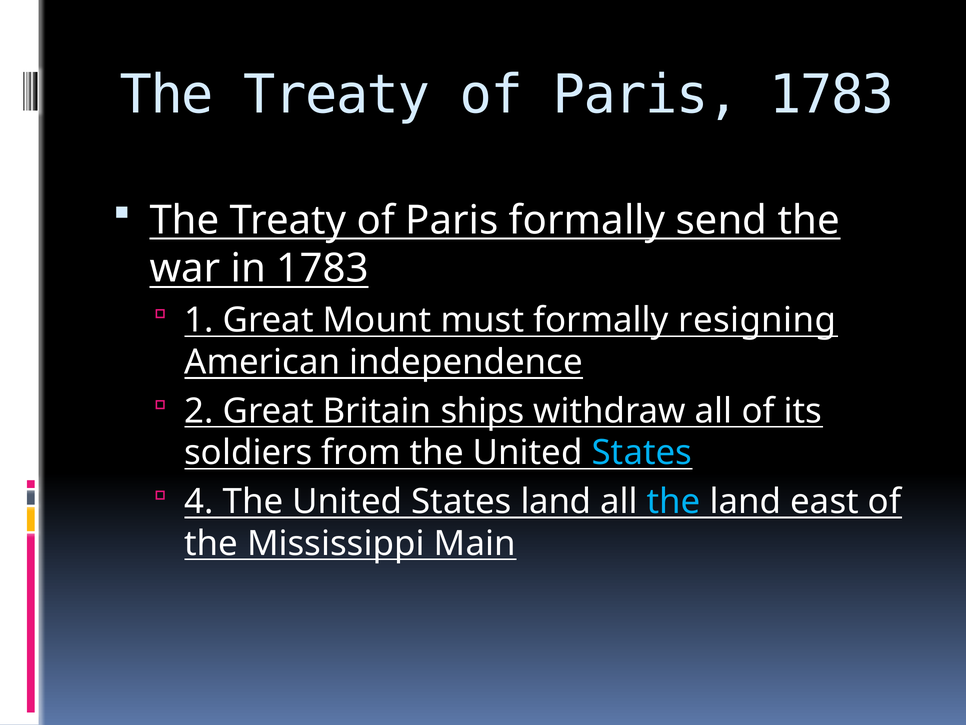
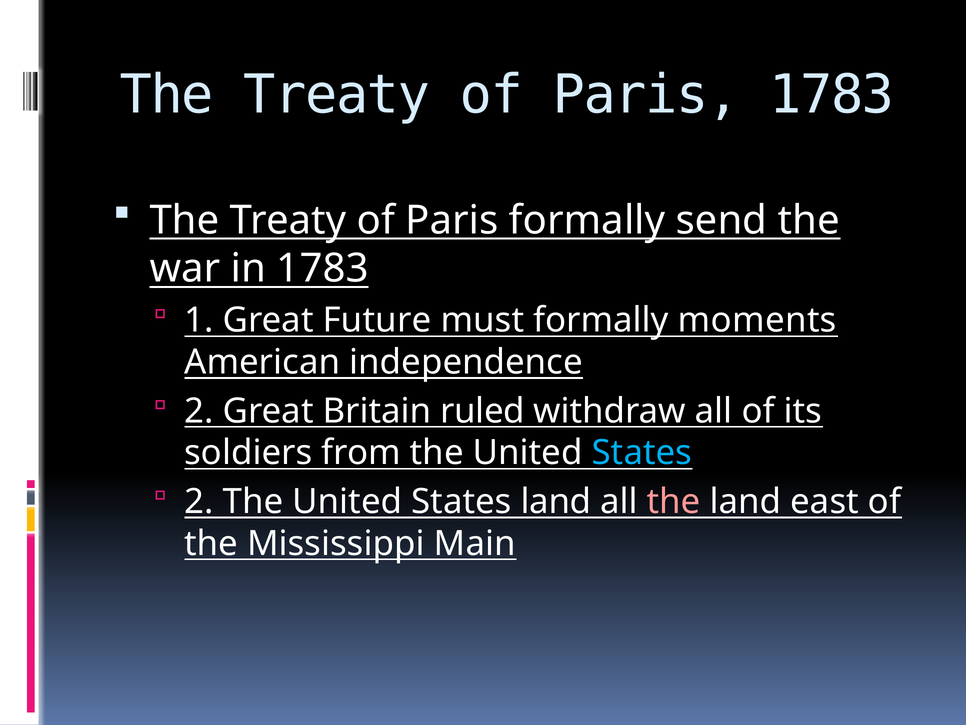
Mount: Mount -> Future (377, 320)
resigning: resigning -> moments (757, 320)
ships: ships -> ruled (483, 411)
4: 4 -> 2 (199, 501)
the colour: light blue -> pink (674, 501)
